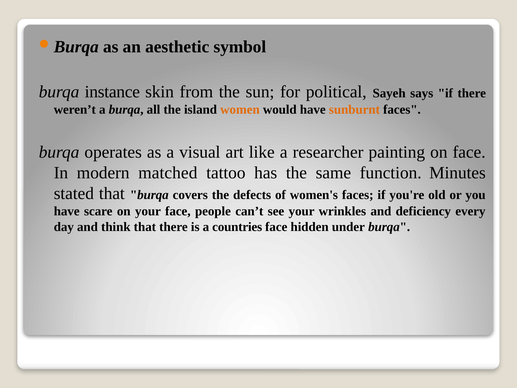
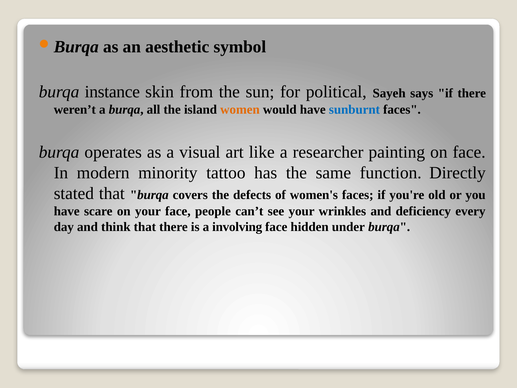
sunburnt colour: orange -> blue (354, 109)
matched: matched -> minority (168, 173)
Minutes: Minutes -> Directly (458, 173)
countries: countries -> involving (237, 227)
